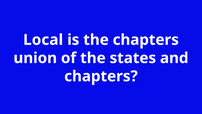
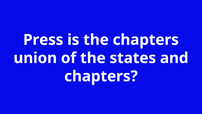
Local: Local -> Press (43, 40)
